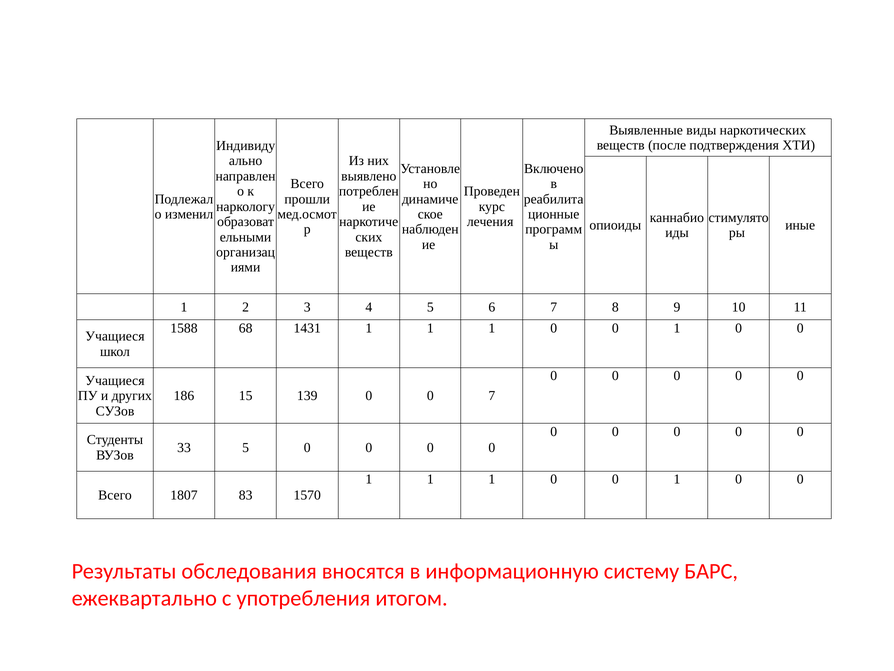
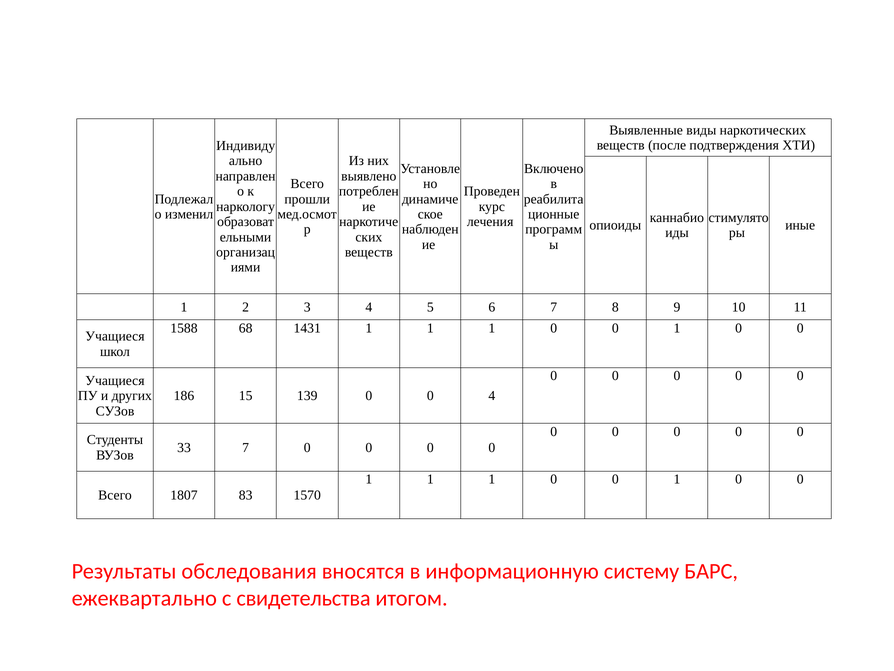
0 7: 7 -> 4 (492, 396)
33 5: 5 -> 7 (246, 447)
употребления: употребления -> свидетельства (304, 598)
